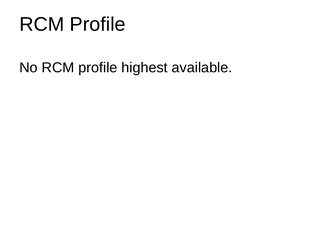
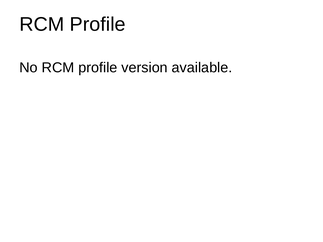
highest: highest -> version (145, 68)
